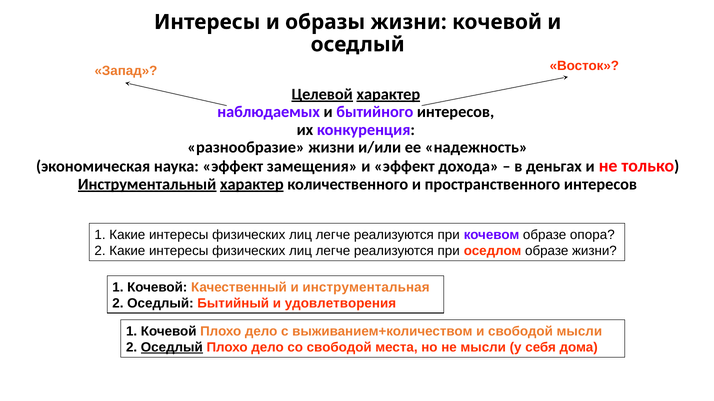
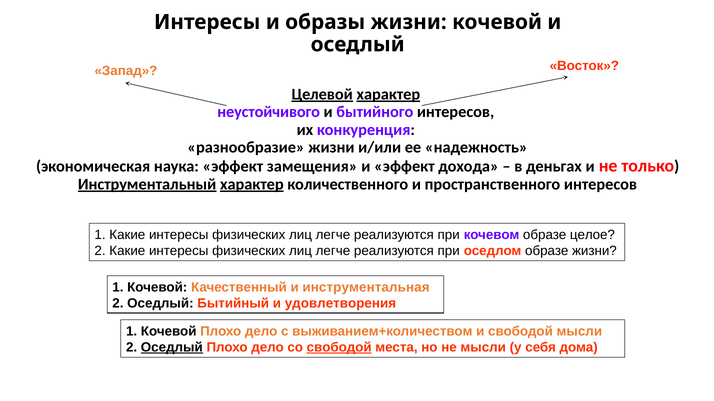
наблюдаемых: наблюдаемых -> неустойчивого (269, 112)
опора: опора -> целое (592, 235)
свободой underline: none -> present (339, 348)
